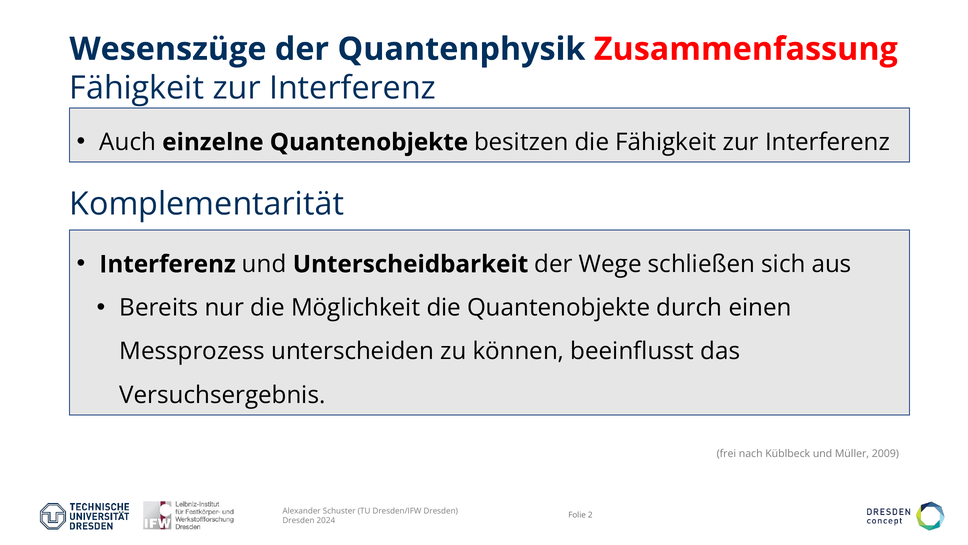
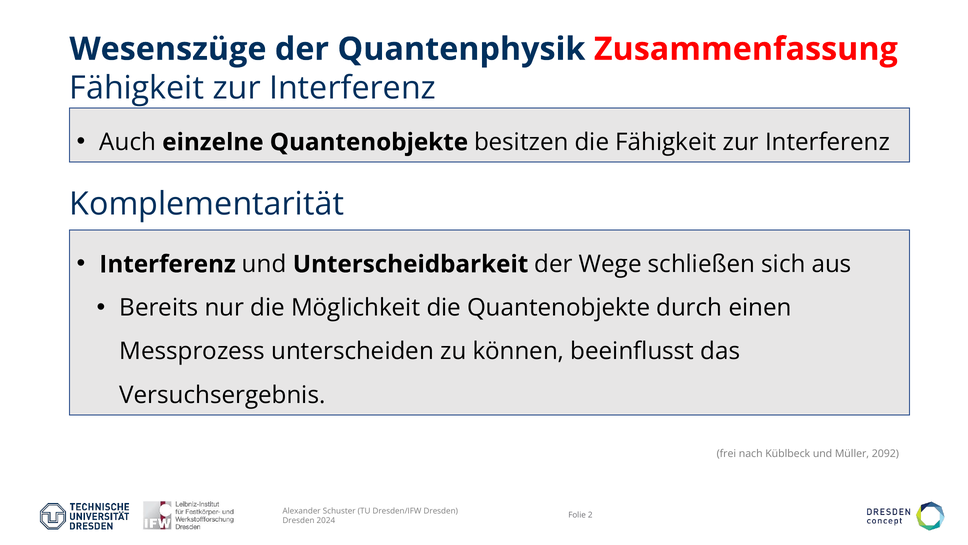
2009: 2009 -> 2092 (885, 453)
